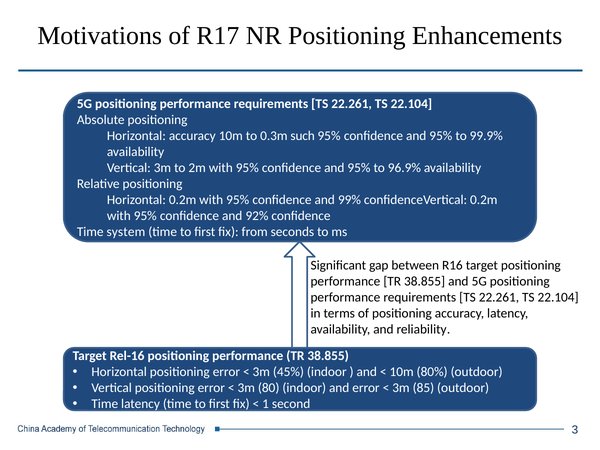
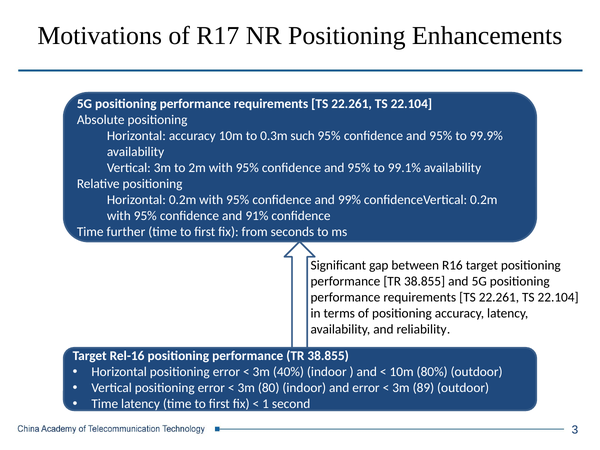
96.9%: 96.9% -> 99.1% (404, 168)
92%: 92% -> 91% (257, 216)
system: system -> further (126, 232)
45%: 45% -> 40% (288, 372)
85: 85 -> 89 (423, 388)
